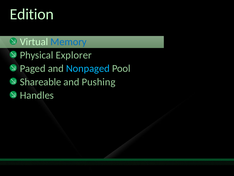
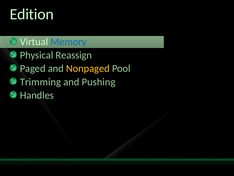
Explorer: Explorer -> Reassign (74, 55)
Nonpaged colour: light blue -> yellow (88, 68)
Shareable: Shareable -> Trimming (40, 82)
